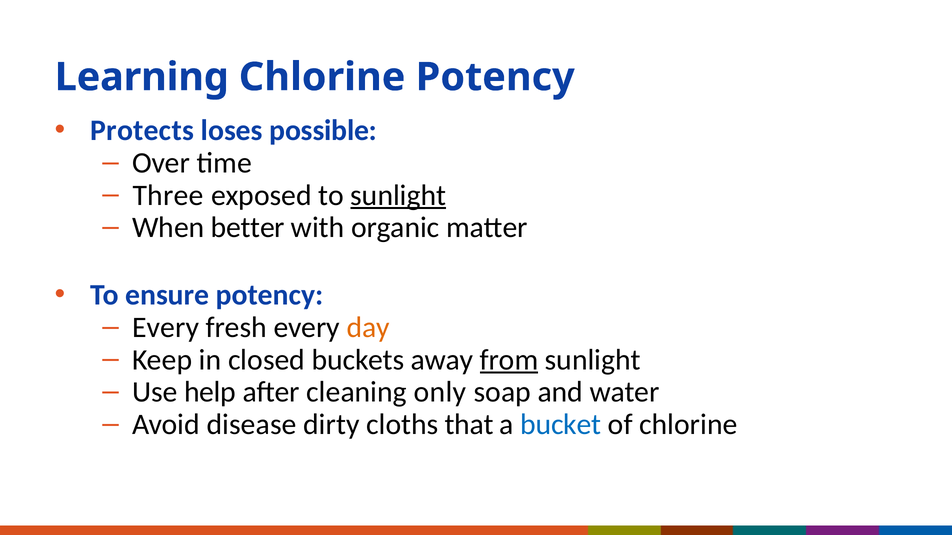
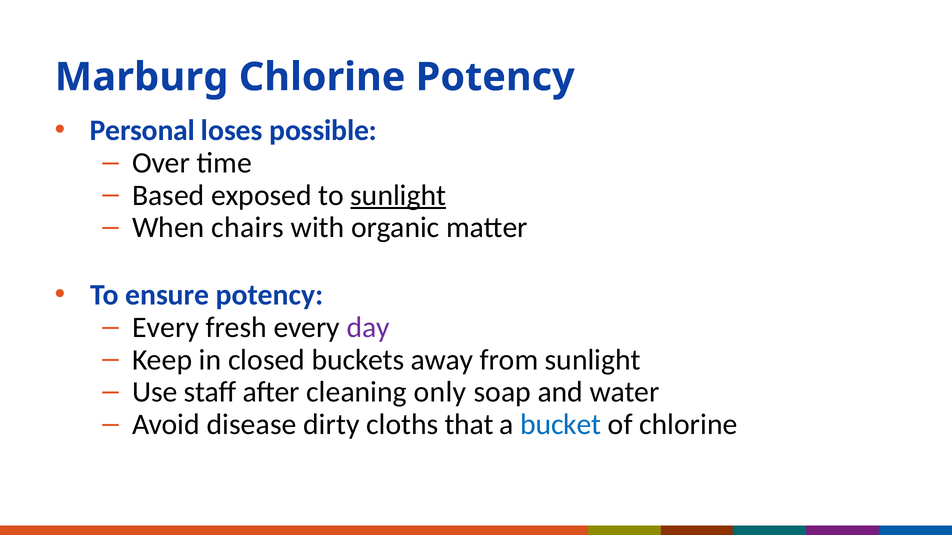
Learning: Learning -> Marburg (142, 77)
Protects: Protects -> Personal (142, 131)
Three: Three -> Based (168, 195)
better: better -> chairs (248, 228)
day colour: orange -> purple (368, 328)
from underline: present -> none (509, 360)
help: help -> staff (210, 393)
